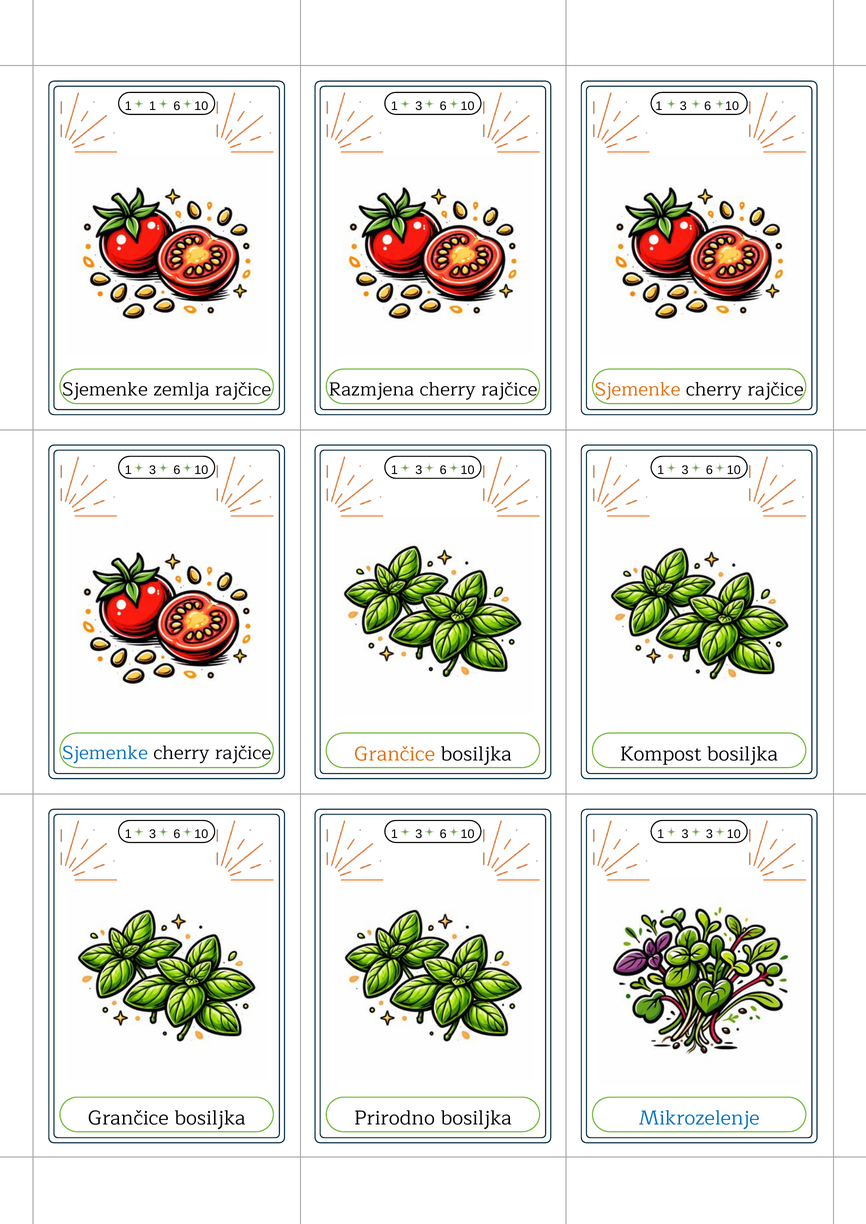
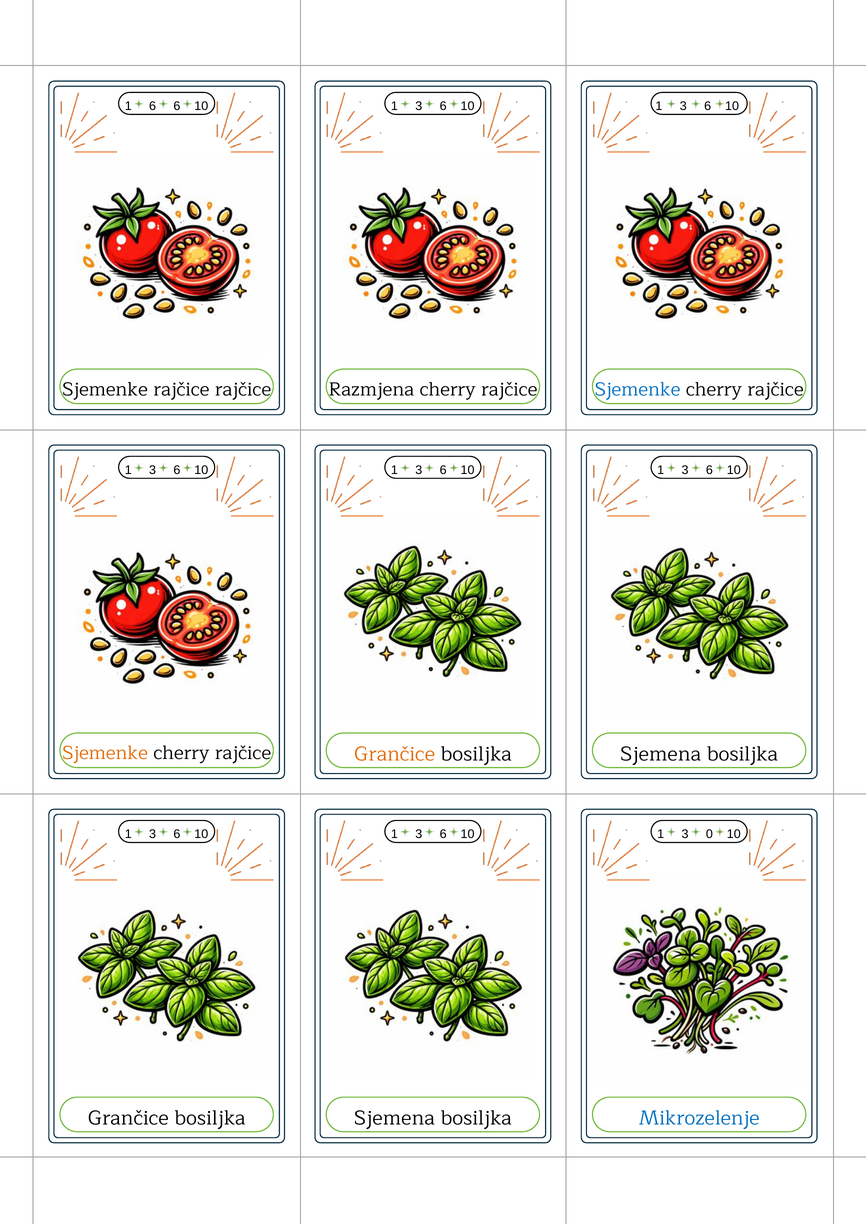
1 1: 1 -> 6 (153, 106)
Sjemenke zemlja: zemlja -> rajčice (181, 390)
Sjemenke colour: orange -> blue (638, 390)
Sjemenke colour: blue -> orange (105, 754)
Kompost: Kompost -> Sjemena (661, 755)
3 3: 3 -> 0 (709, 835)
Prirodno: Prirodno -> Sjemena (394, 1119)
